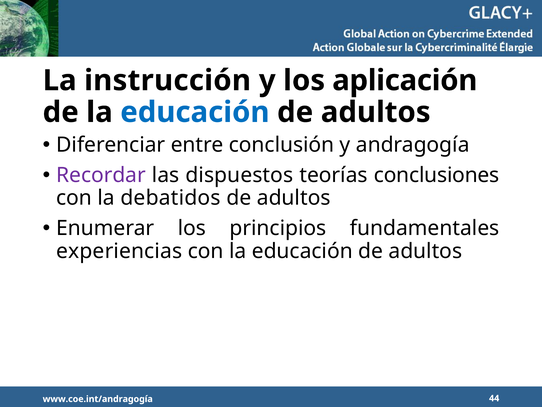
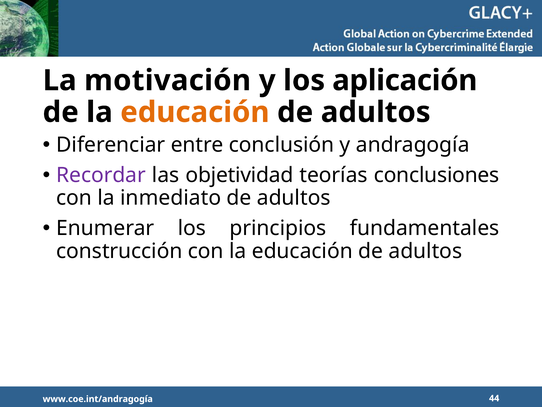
instrucción: instrucción -> motivación (168, 80)
educación colour: blue -> orange (195, 112)
dispuestos: dispuestos -> objetividad (239, 175)
debatidos: debatidos -> inmediato (171, 198)
experiencias: experiencias -> construcción (119, 251)
